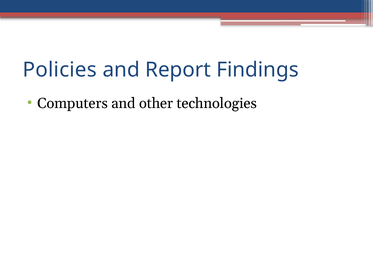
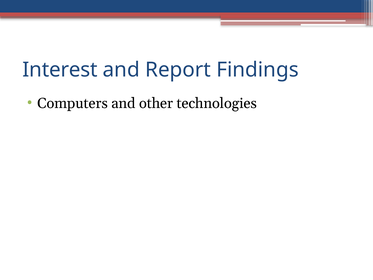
Policies: Policies -> Interest (60, 70)
